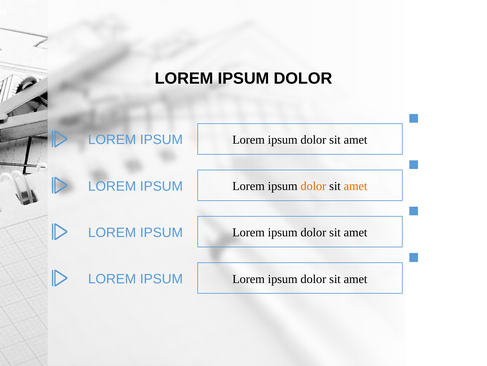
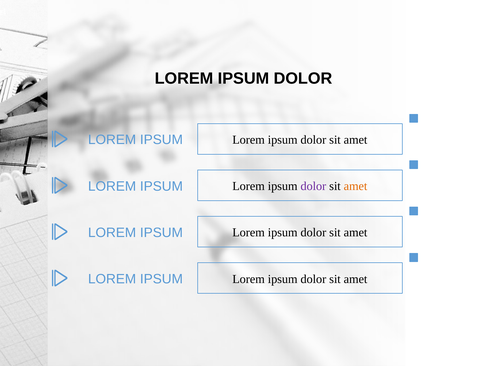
dolor colour: orange -> purple (313, 186)
